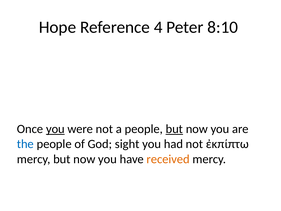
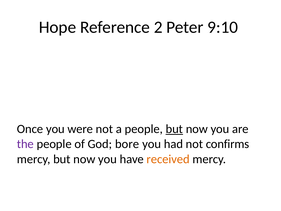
4: 4 -> 2 (158, 27)
8:10: 8:10 -> 9:10 (223, 27)
you underline: present -> none (55, 129)
the colour: blue -> purple (25, 144)
sight: sight -> bore (127, 144)
ἐκπίπτω: ἐκπίπτω -> confirms (228, 144)
